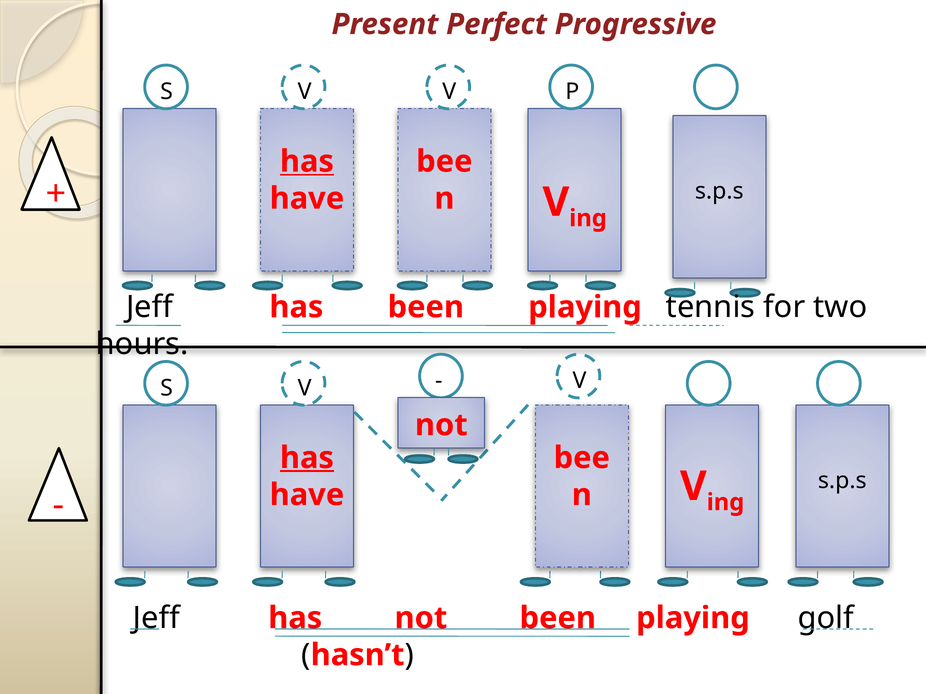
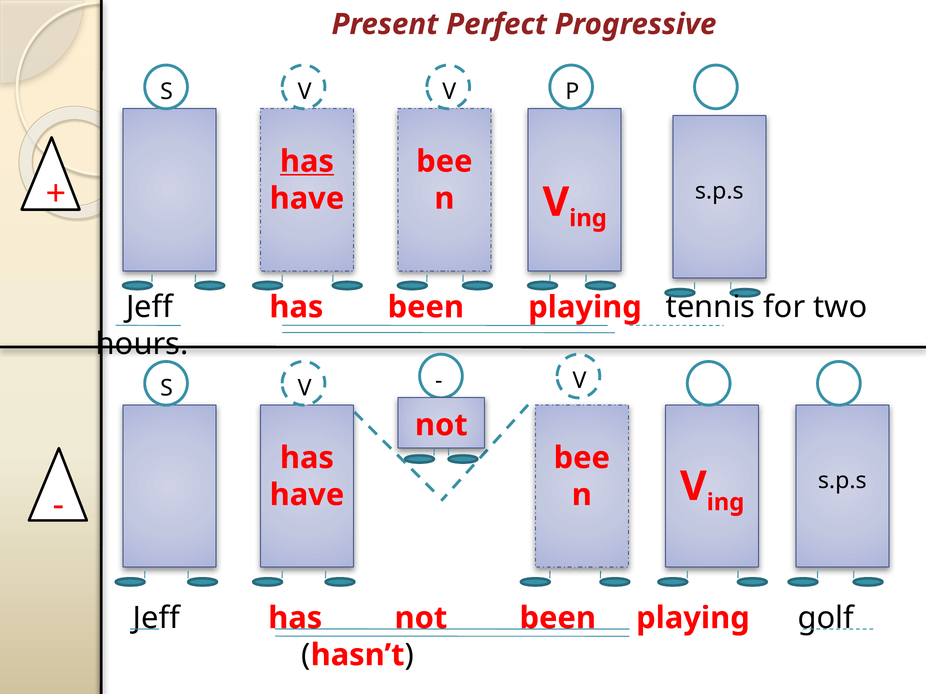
has underline: present -> none (307, 458)
